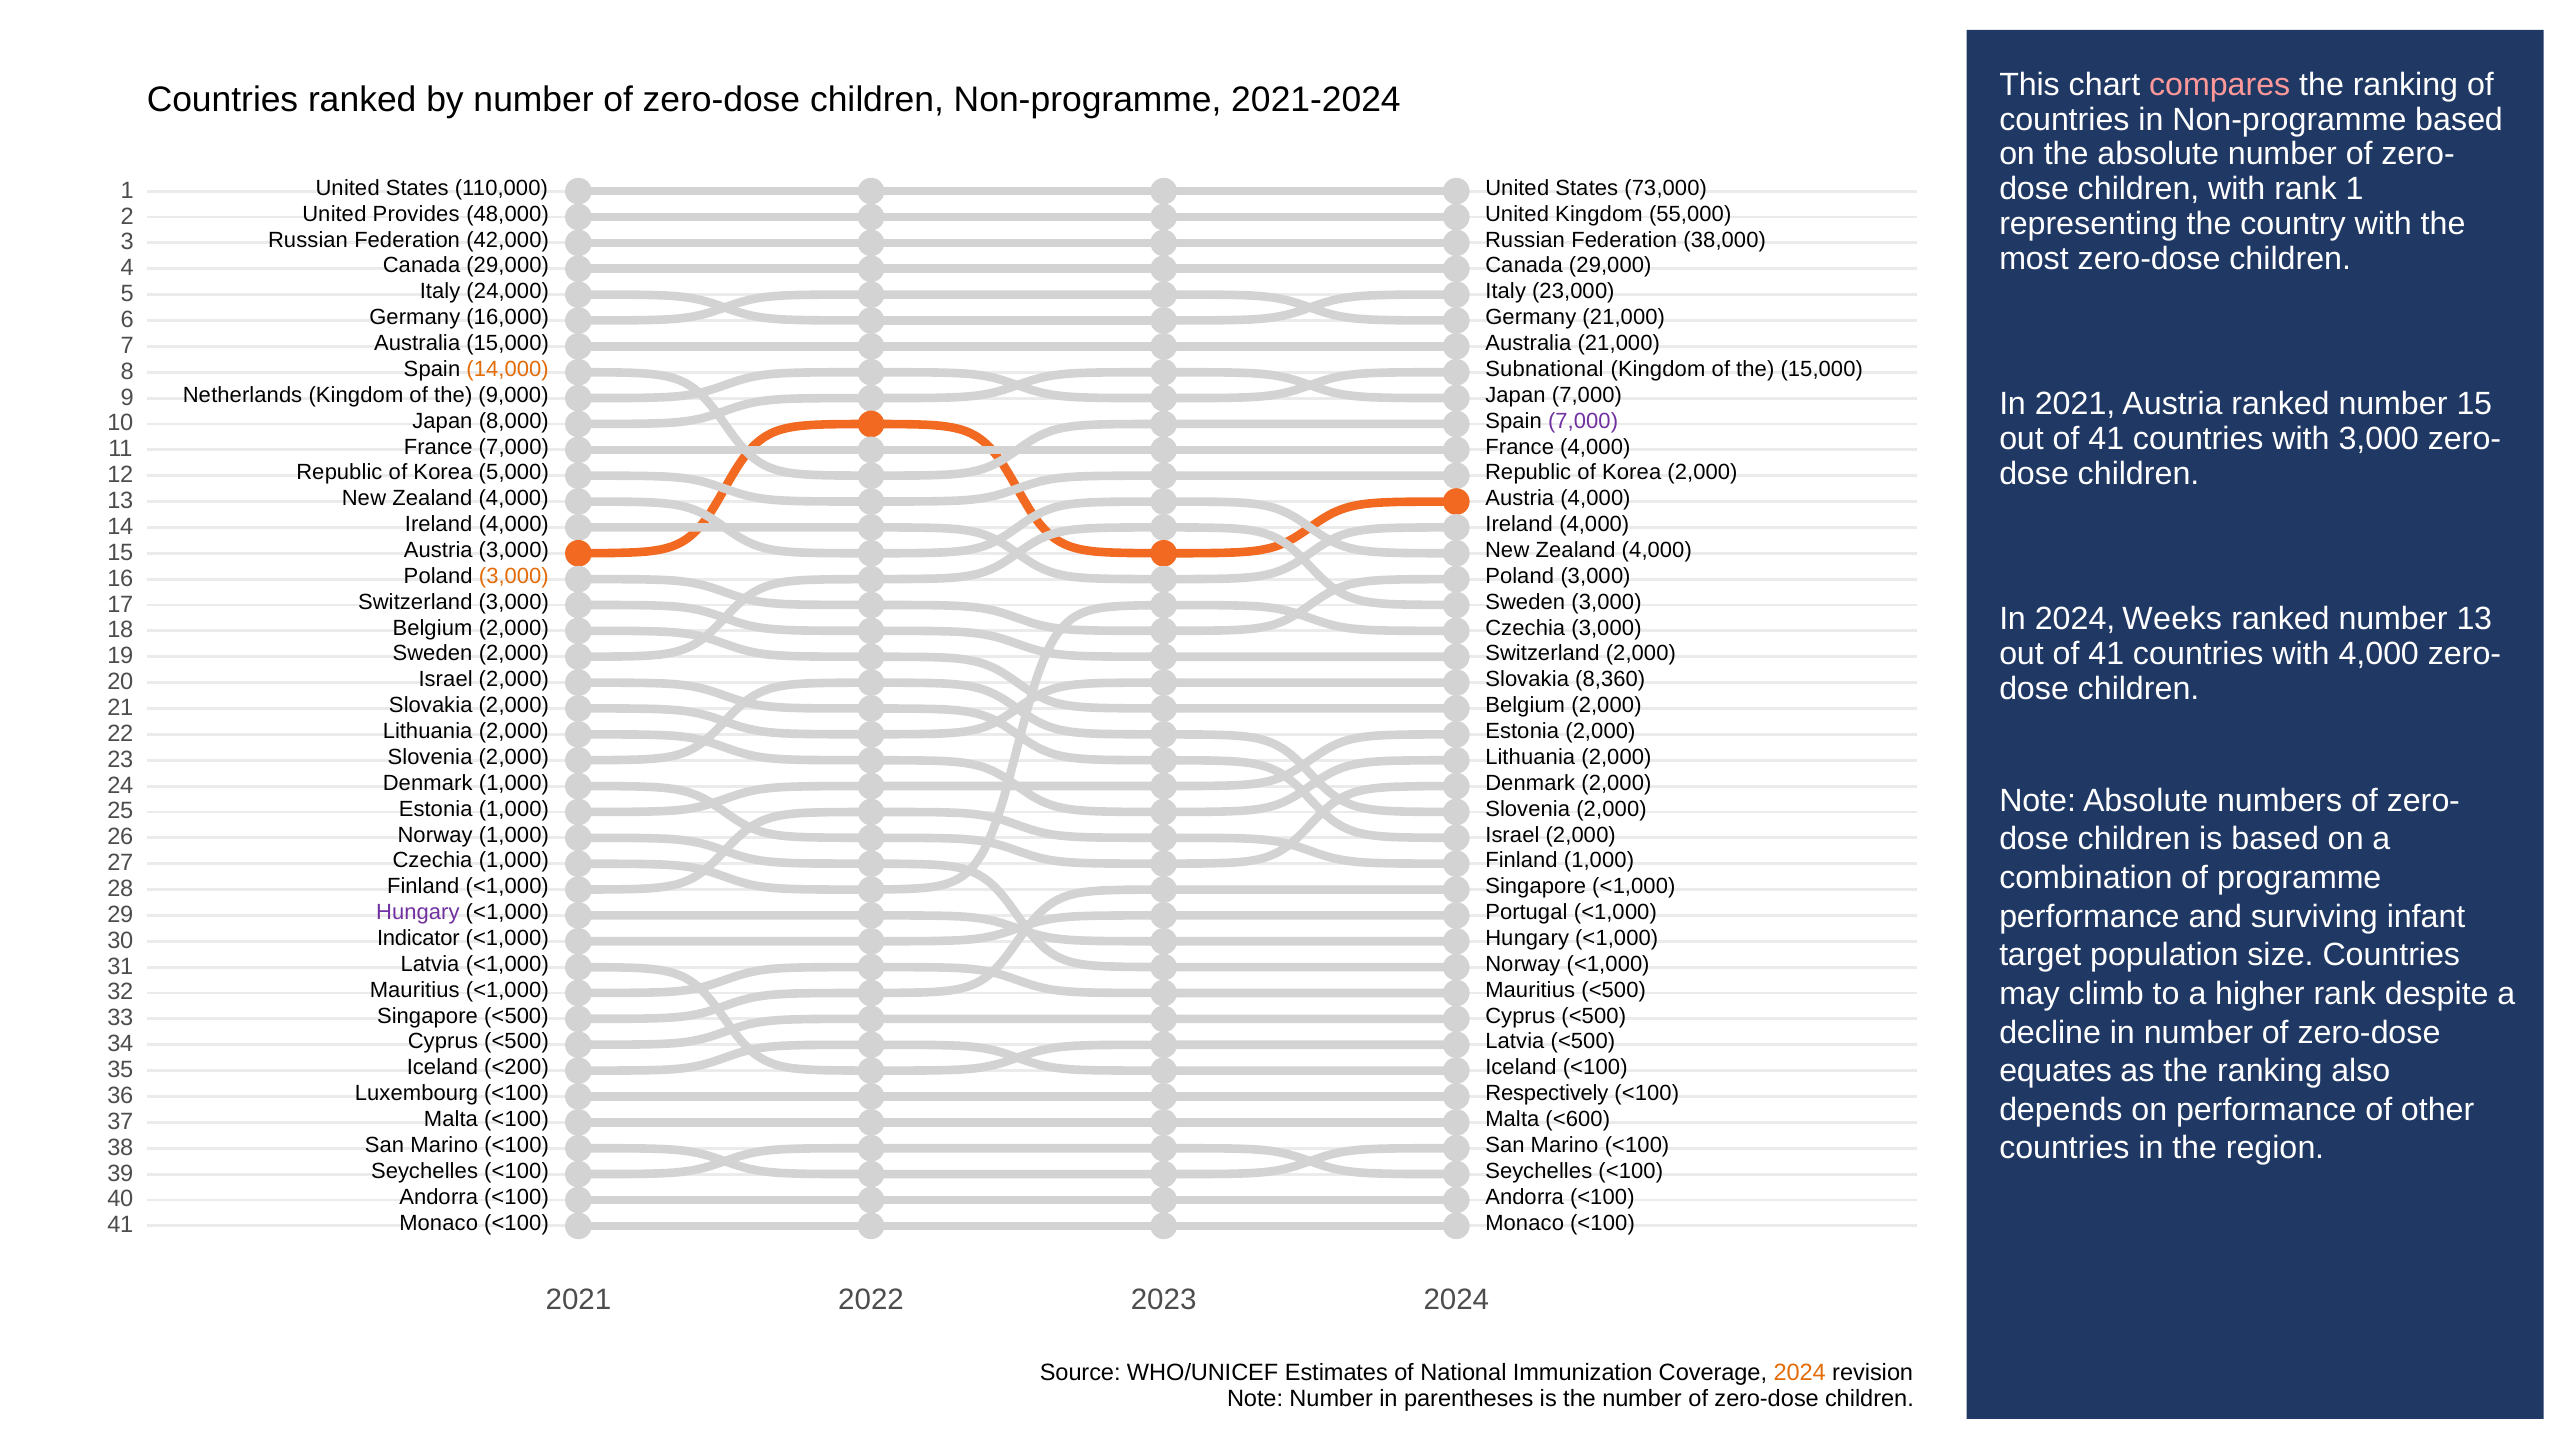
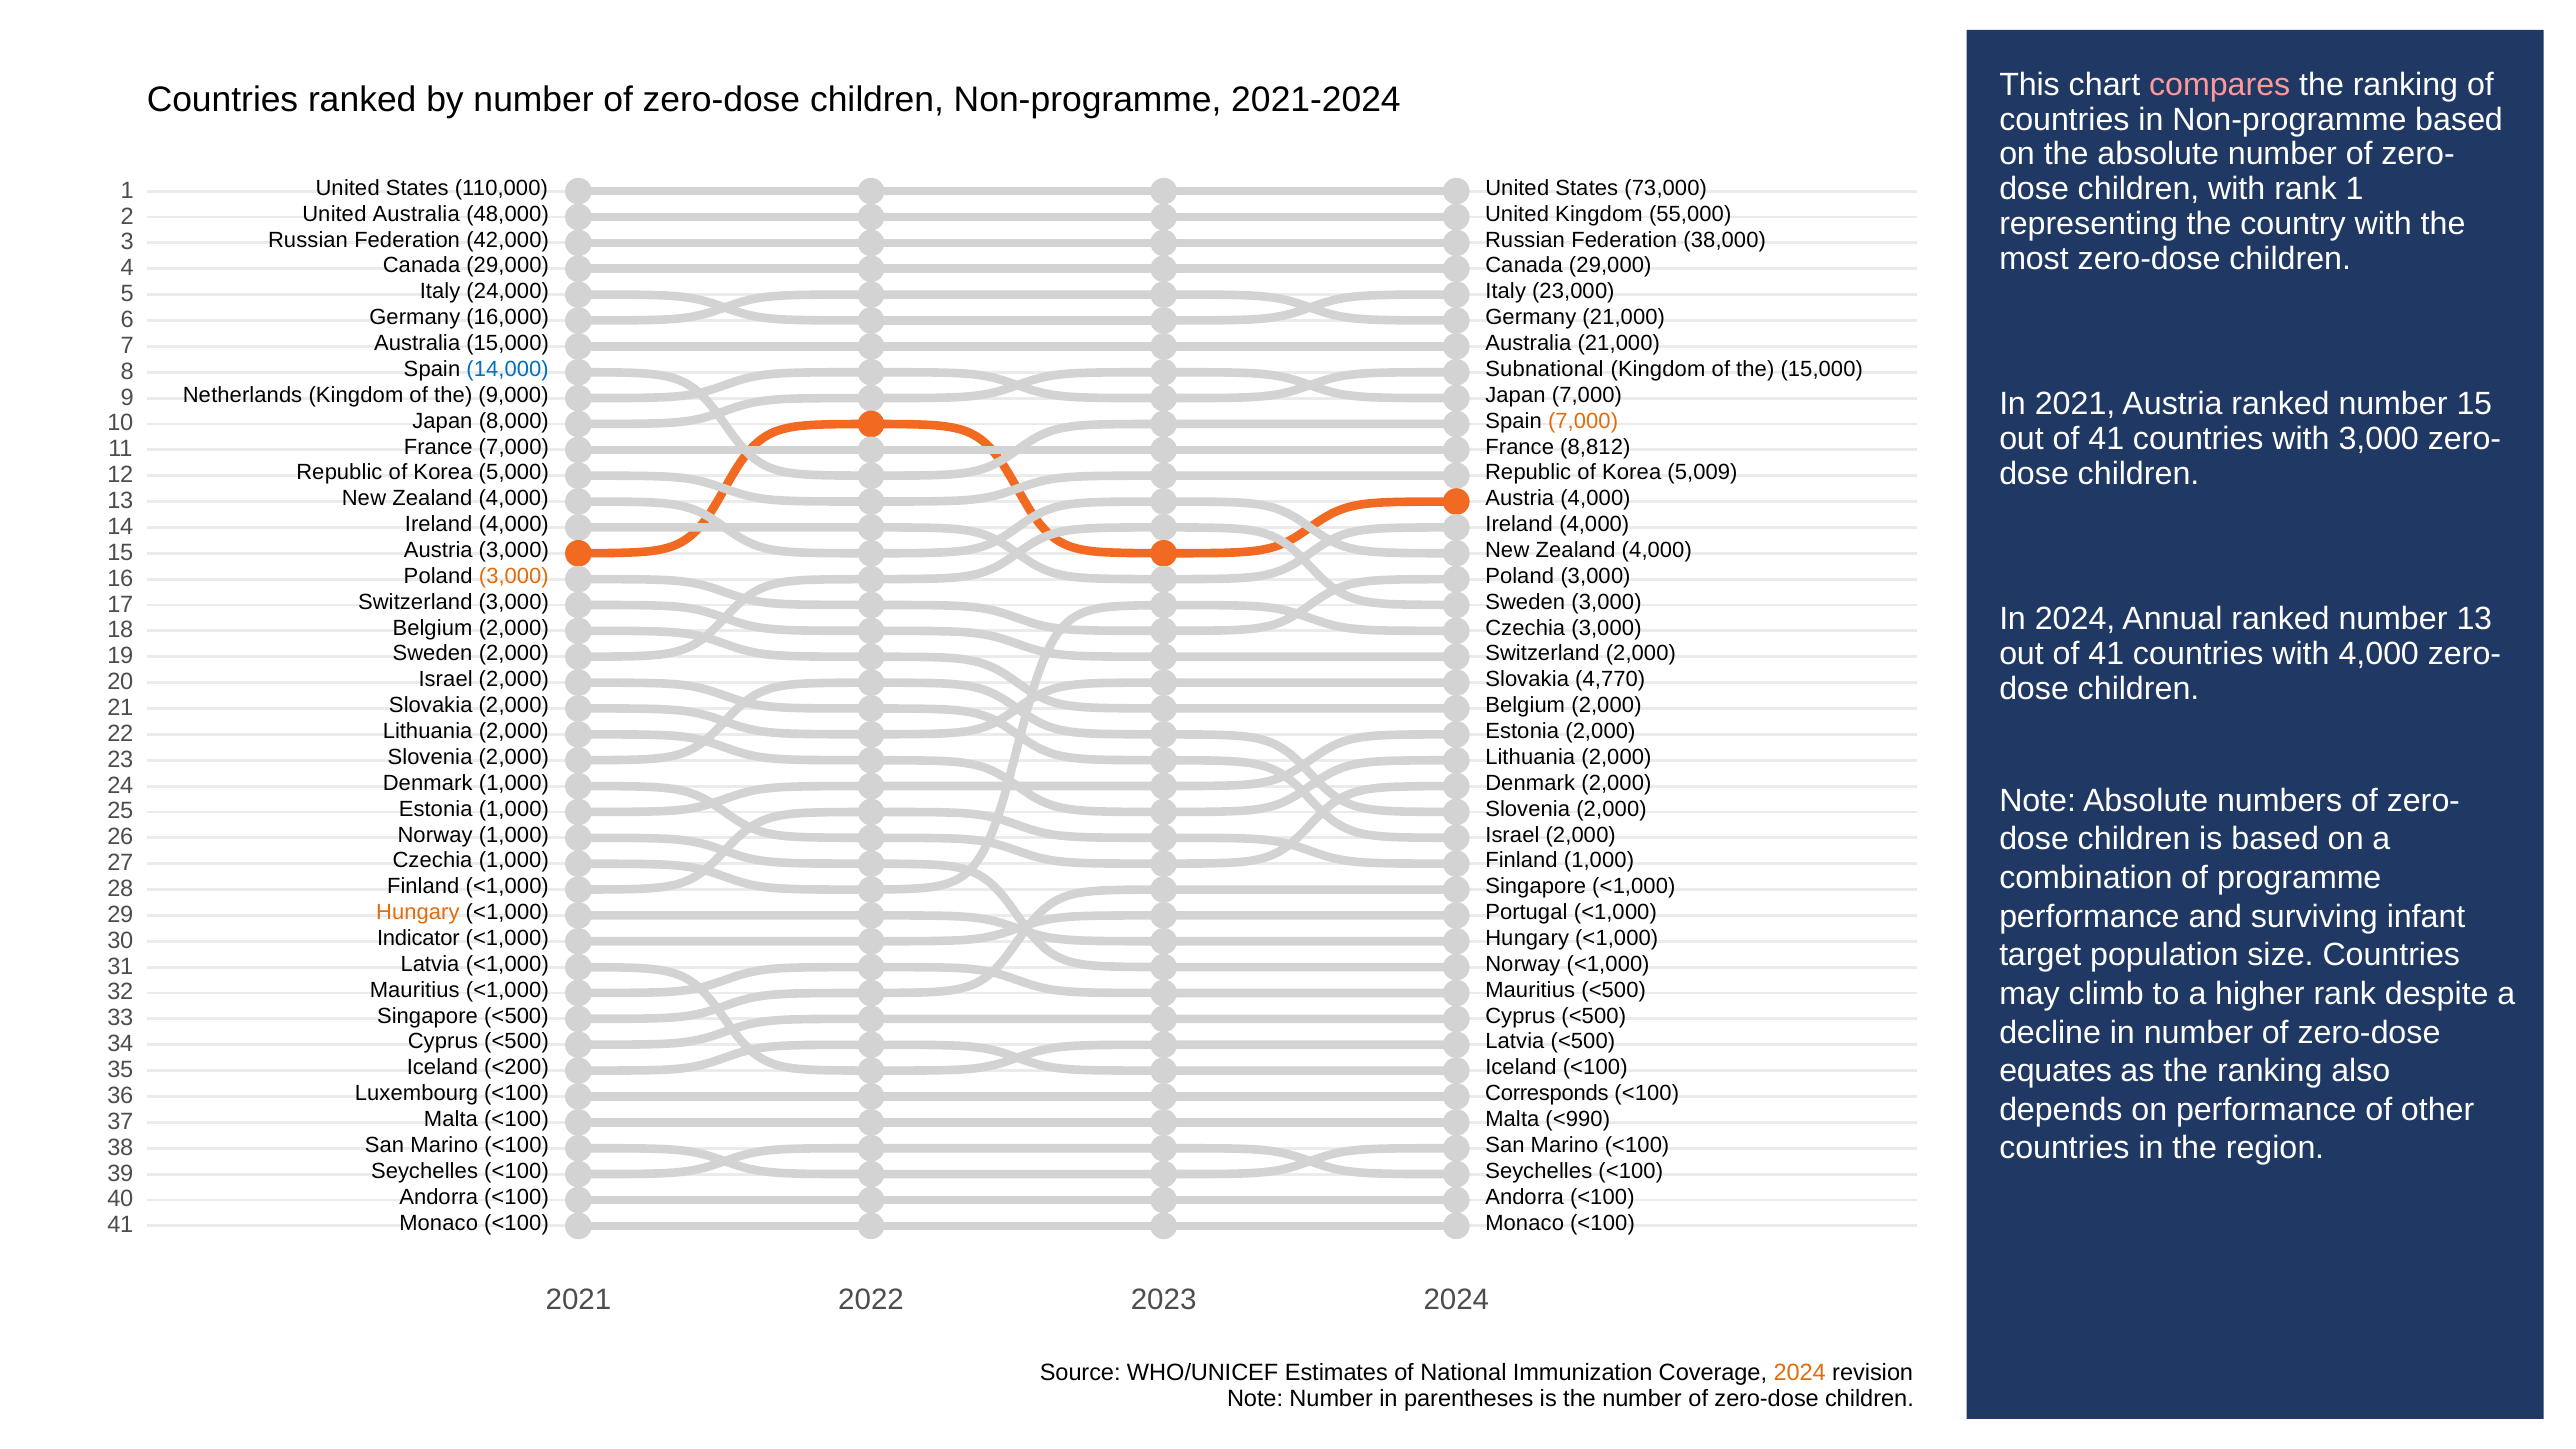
United Provides: Provides -> Australia (416, 214)
14,000 colour: orange -> blue (508, 369)
7,000 colour: purple -> orange (1583, 421)
France 4,000: 4,000 -> 8,812 (1595, 447)
Korea 2,000: 2,000 -> 5,009 (1702, 473)
Weeks: Weeks -> Annual (2172, 619)
8,360: 8,360 -> 4,770 (1610, 680)
Hungary colour: purple -> orange (418, 912)
Respectively: Respectively -> Corresponds (1547, 1094)
<600: <600 -> <990 (1578, 1119)
